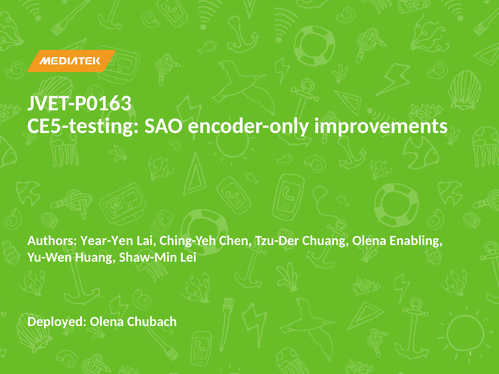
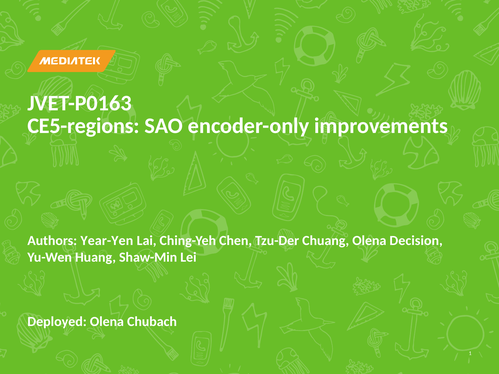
CE5-testing: CE5-testing -> CE5-regions (84, 126)
Enabling: Enabling -> Decision (416, 241)
